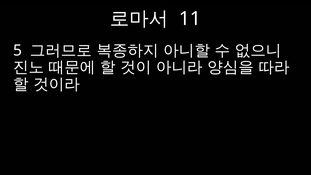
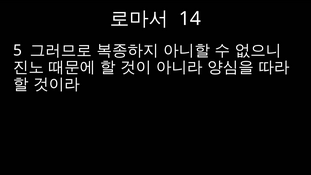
11: 11 -> 14 (190, 19)
